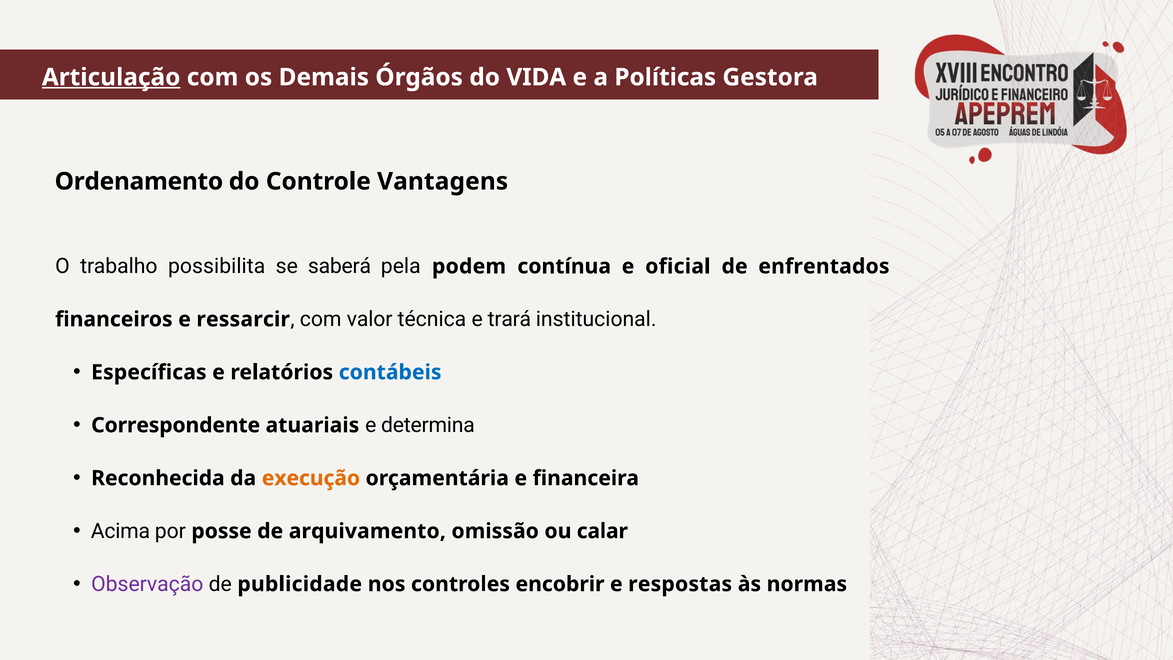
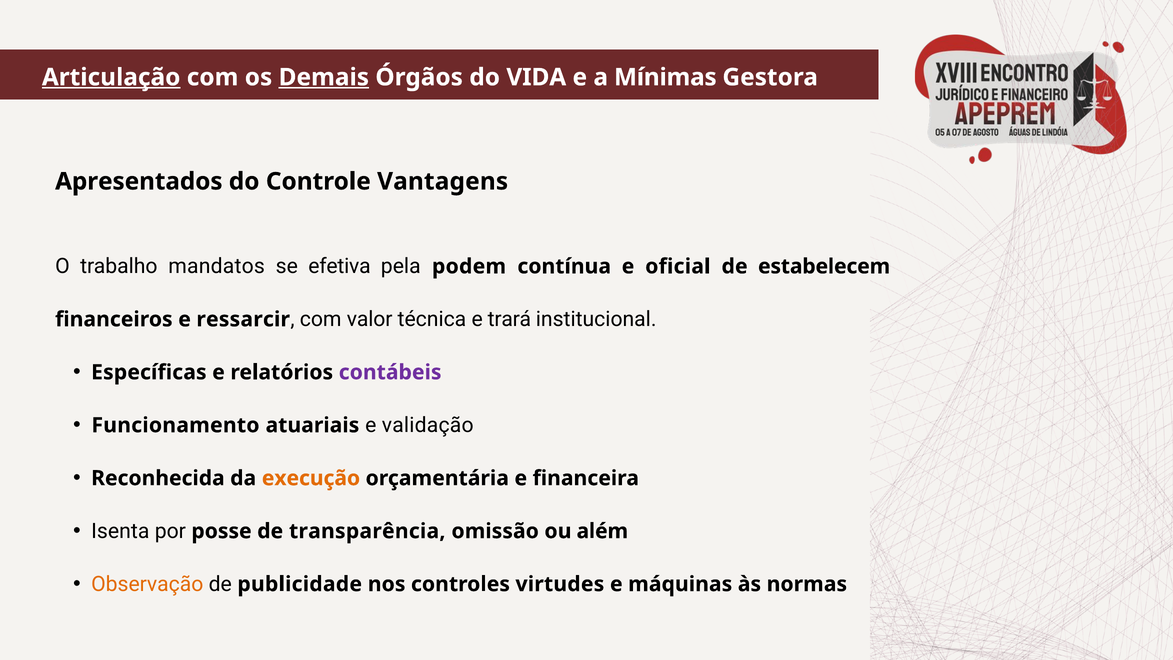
Demais underline: none -> present (324, 77)
Políticas: Políticas -> Mínimas (665, 77)
Ordenamento: Ordenamento -> Apresentados (139, 181)
possibilita: possibilita -> mandatos (217, 266)
saberá: saberá -> efetiva (339, 266)
enfrentados: enfrentados -> estabelecem (824, 266)
contábeis colour: blue -> purple (390, 372)
Correspondente: Correspondente -> Funcionamento (175, 425)
determina: determina -> validação (428, 425)
Acima: Acima -> Isenta (120, 531)
arquivamento: arquivamento -> transparência (367, 531)
calar: calar -> além (602, 531)
Observação colour: purple -> orange (147, 584)
encobrir: encobrir -> virtudes (560, 584)
respostas: respostas -> máquinas (680, 584)
